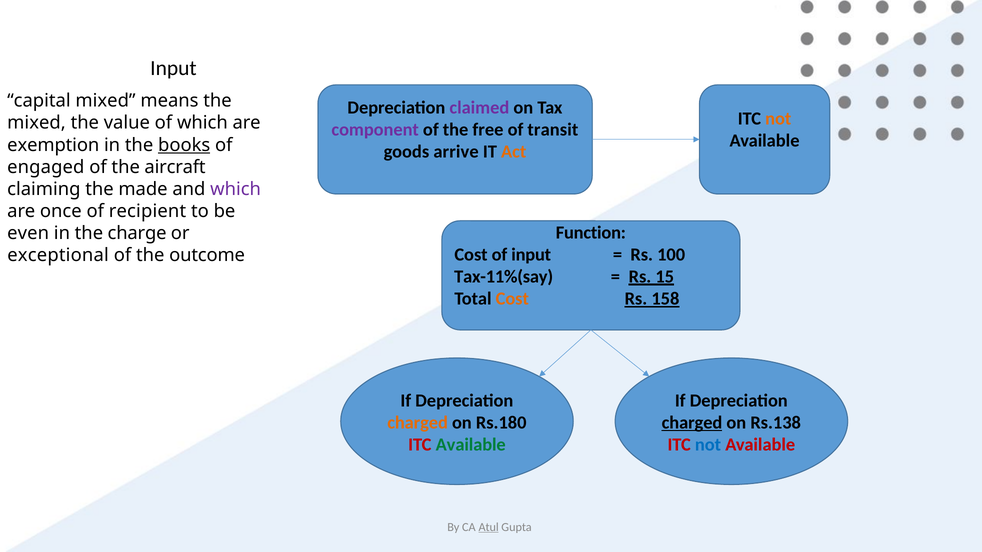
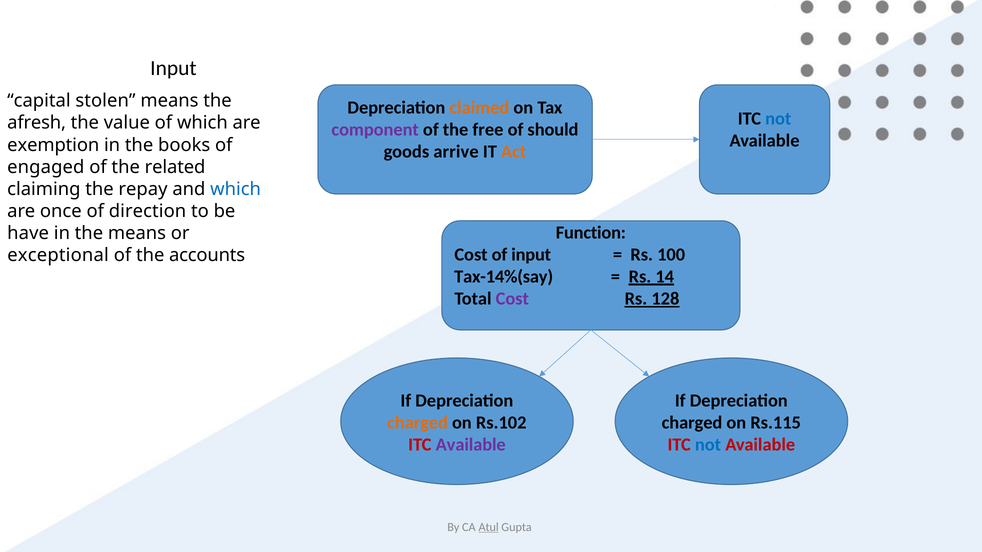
capital mixed: mixed -> stolen (106, 101)
claimed colour: purple -> orange (479, 108)
not colour: orange -> blue (778, 119)
mixed: mixed -> afresh (37, 123)
transit: transit -> should (553, 130)
books underline: present -> none (184, 145)
aircraft: aircraft -> related (175, 167)
made: made -> repay (143, 189)
which colour: purple -> blue (236, 189)
recipient: recipient -> direction (148, 211)
even: even -> have (28, 233)
the charge: charge -> means (137, 233)
outcome: outcome -> accounts (207, 256)
Tax-11%(say: Tax-11%(say -> Tax-14%(say (504, 277)
15: 15 -> 14 (665, 277)
Cost colour: orange -> purple (512, 299)
158: 158 -> 128 (665, 299)
Rs.180: Rs.180 -> Rs.102 (501, 423)
charged underline: present -> none (692, 423)
Rs.138: Rs.138 -> Rs.115 (776, 423)
Available colour: green -> purple (471, 445)
